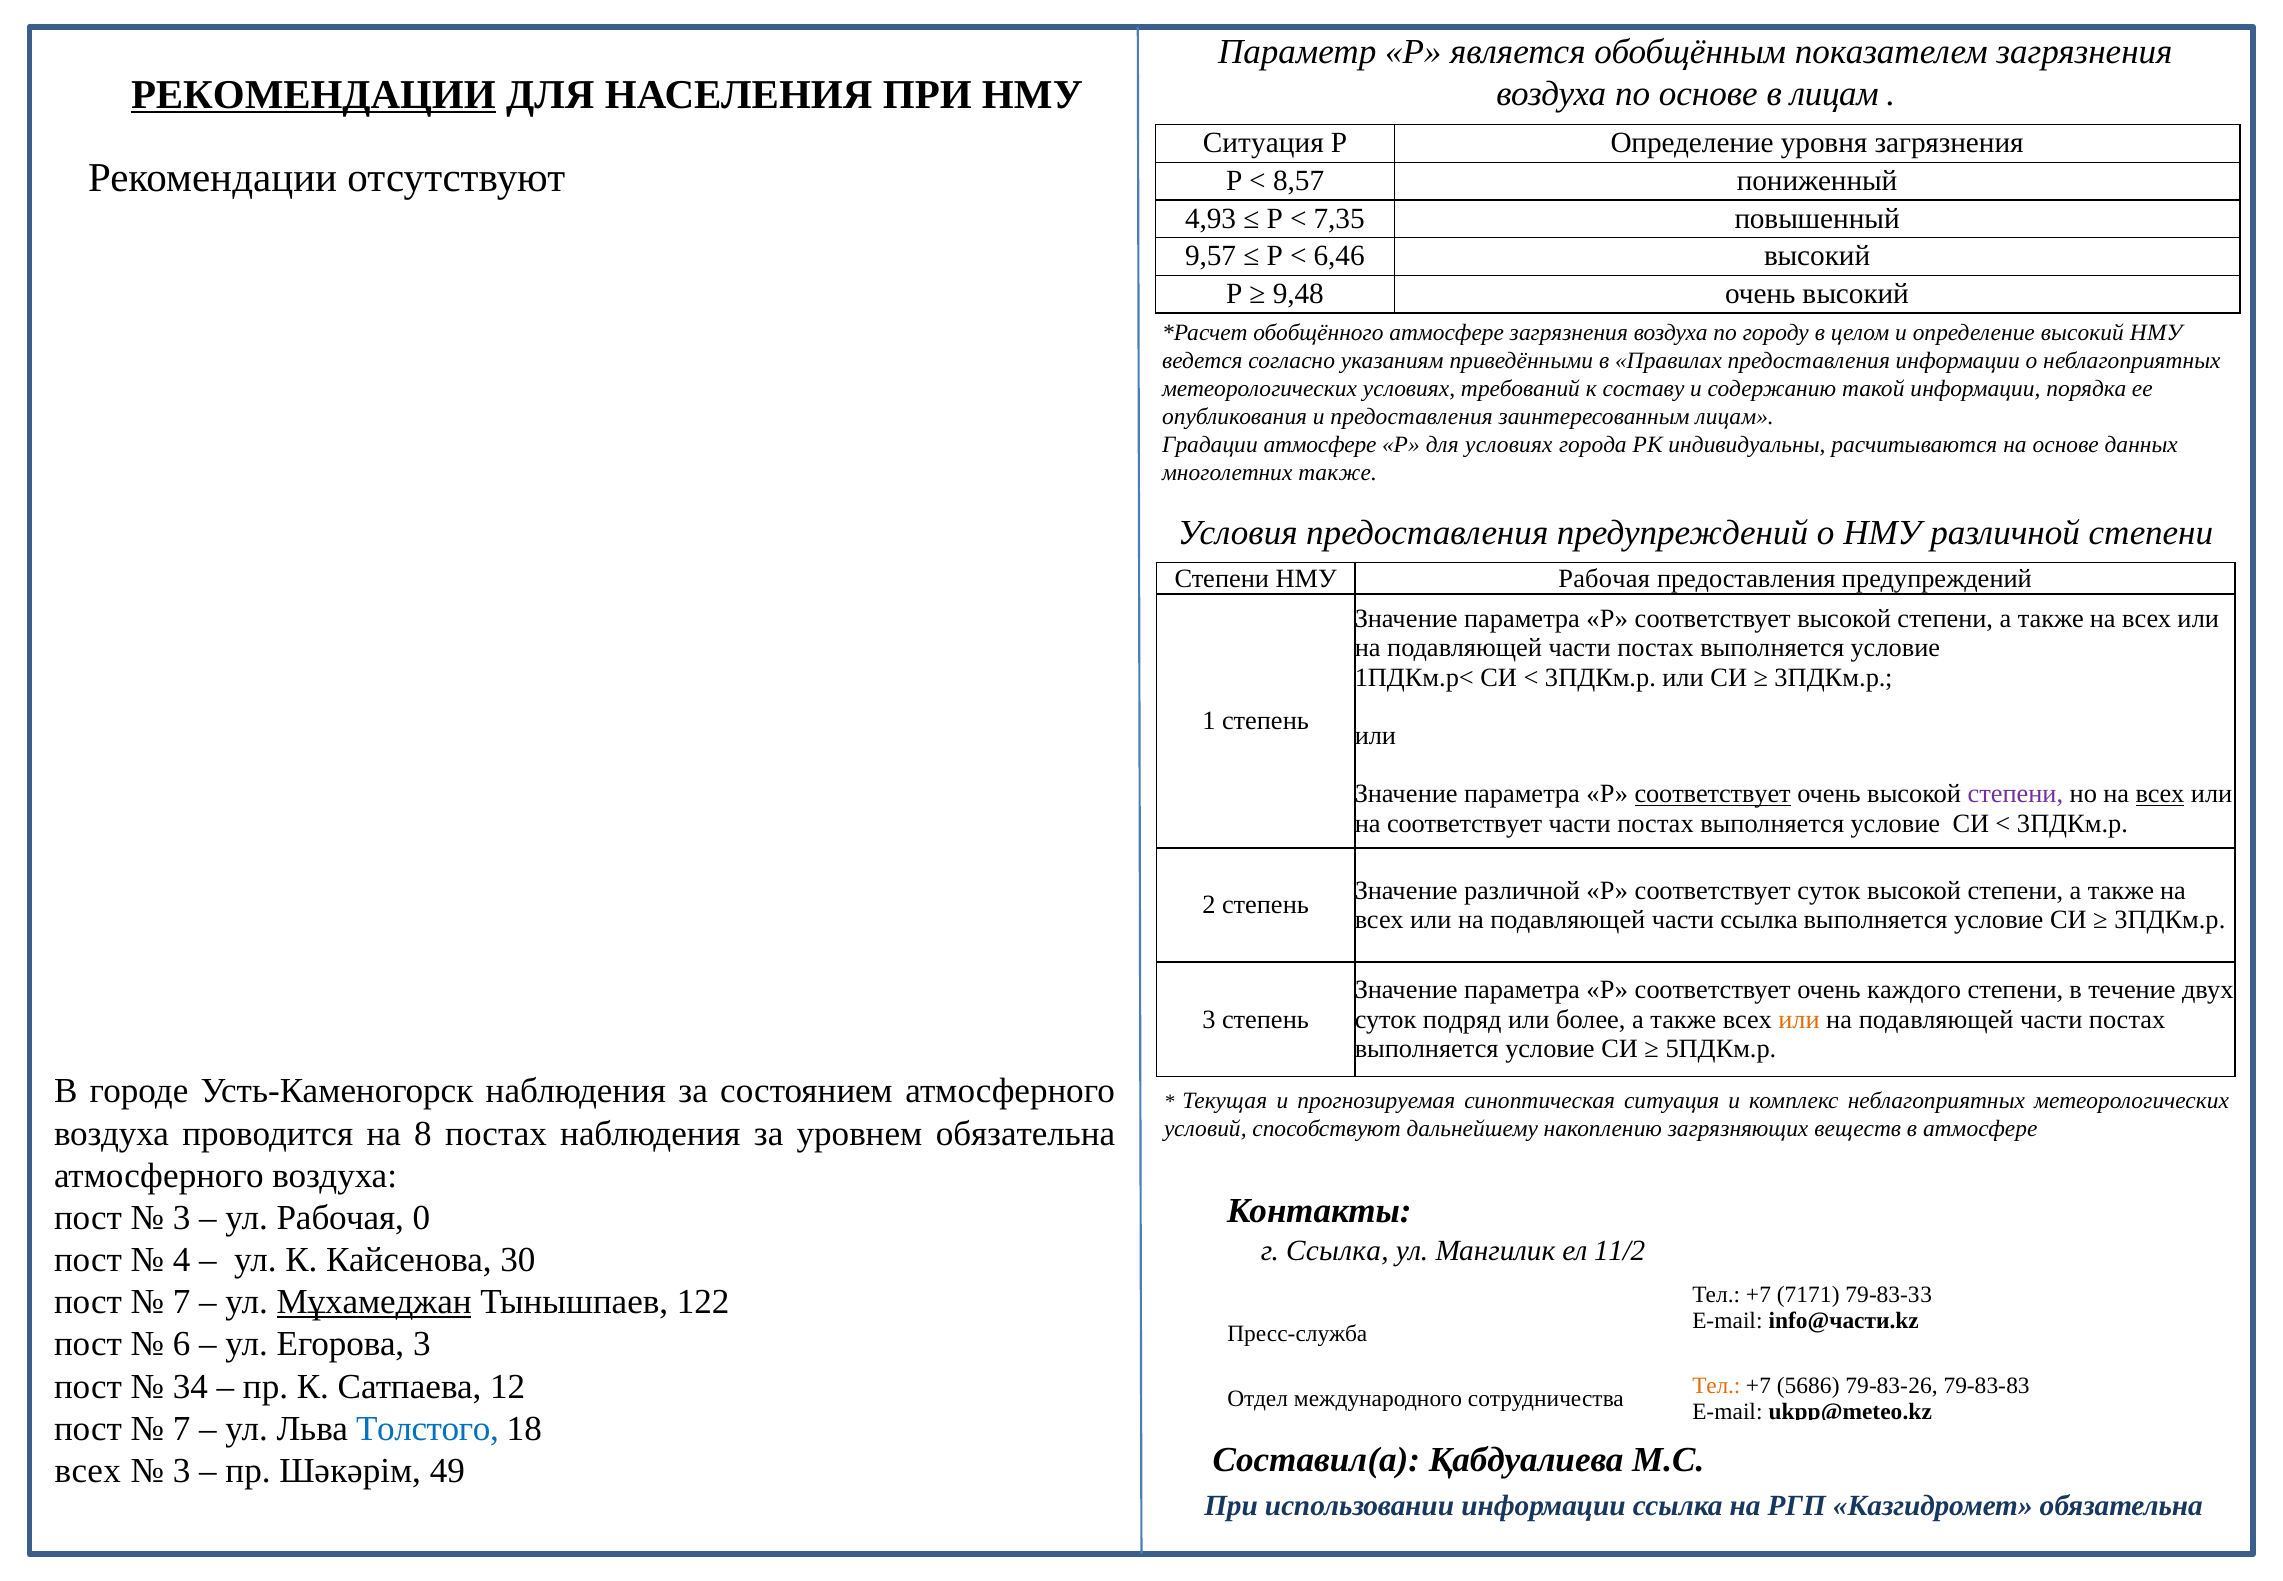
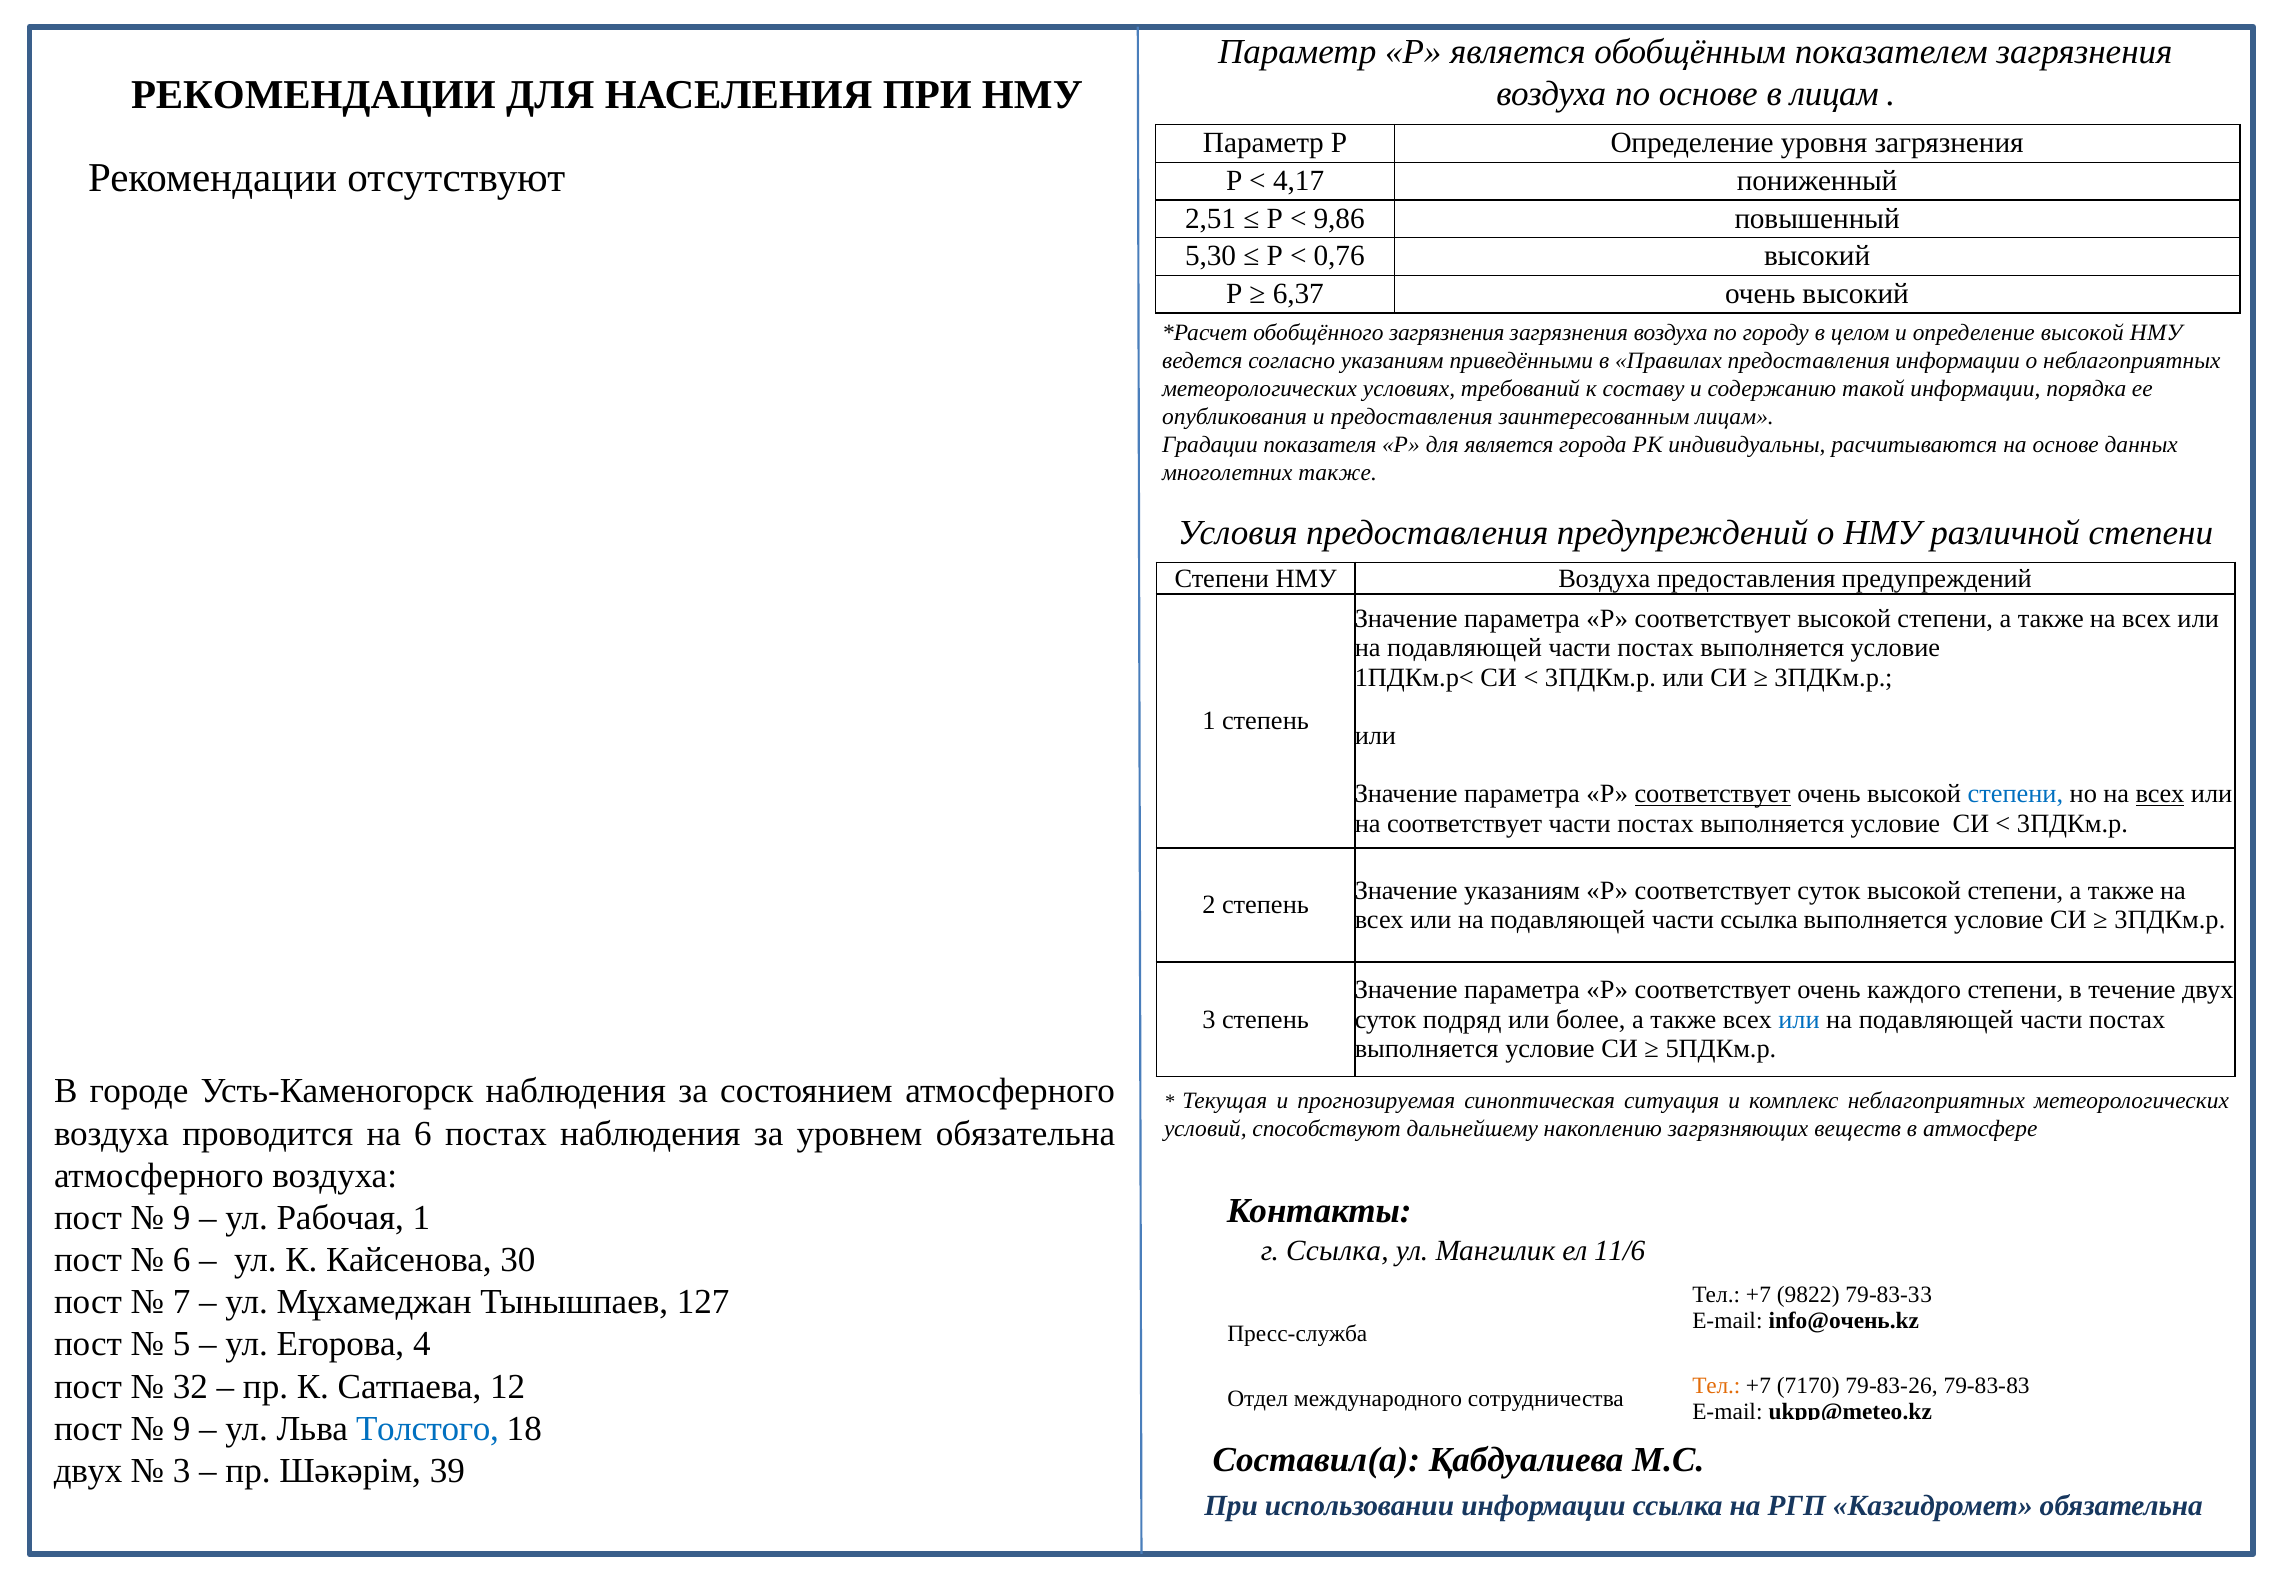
РЕКОМЕНДАЦИИ underline: present -> none (313, 95)
Ситуация: Ситуация -> Параметр (1263, 143)
8,57: 8,57 -> 4,17 (1299, 181)
4,93: 4,93 -> 2,51 (1211, 218)
7,35: 7,35 -> 9,86 (1339, 218)
9,57: 9,57 -> 5,30 (1211, 256)
6,46: 6,46 -> 0,76 (1339, 256)
9,48: 9,48 -> 6,37 (1298, 294)
обобщённого атмосфере: атмосфере -> загрязнения (1447, 333)
определение высокий: высокий -> высокой (2082, 333)
Градации атмосфере: атмосфере -> показателя (1320, 445)
для условиях: условиях -> является (1509, 445)
НМУ Рабочая: Рабочая -> Воздуха (1604, 578)
степени colour: purple -> blue (2015, 794)
Значение различной: различной -> указаниям (1522, 890)
или colour: orange -> blue (1799, 1019)
на 8: 8 -> 6 (423, 1133)
3: 3 -> 9 (182, 1217)
Рабочая 0: 0 -> 1 (422, 1217)
11/2: 11/2 -> 11/6 (1620, 1251)
4: 4 -> 6 (182, 1260)
7171: 7171 -> 9822 (1808, 1294)
Мұхамеджан underline: present -> none (374, 1302)
122: 122 -> 127 (703, 1302)
info@части.kz: info@части.kz -> info@очень.kz (1844, 1320)
6: 6 -> 5 (182, 1344)
Егорова 3: 3 -> 4 (422, 1344)
34: 34 -> 32 (190, 1386)
5686: 5686 -> 7170 (1808, 1386)
7: 7 -> 9 (182, 1428)
всех: всех -> двух (88, 1470)
49: 49 -> 39 (447, 1470)
